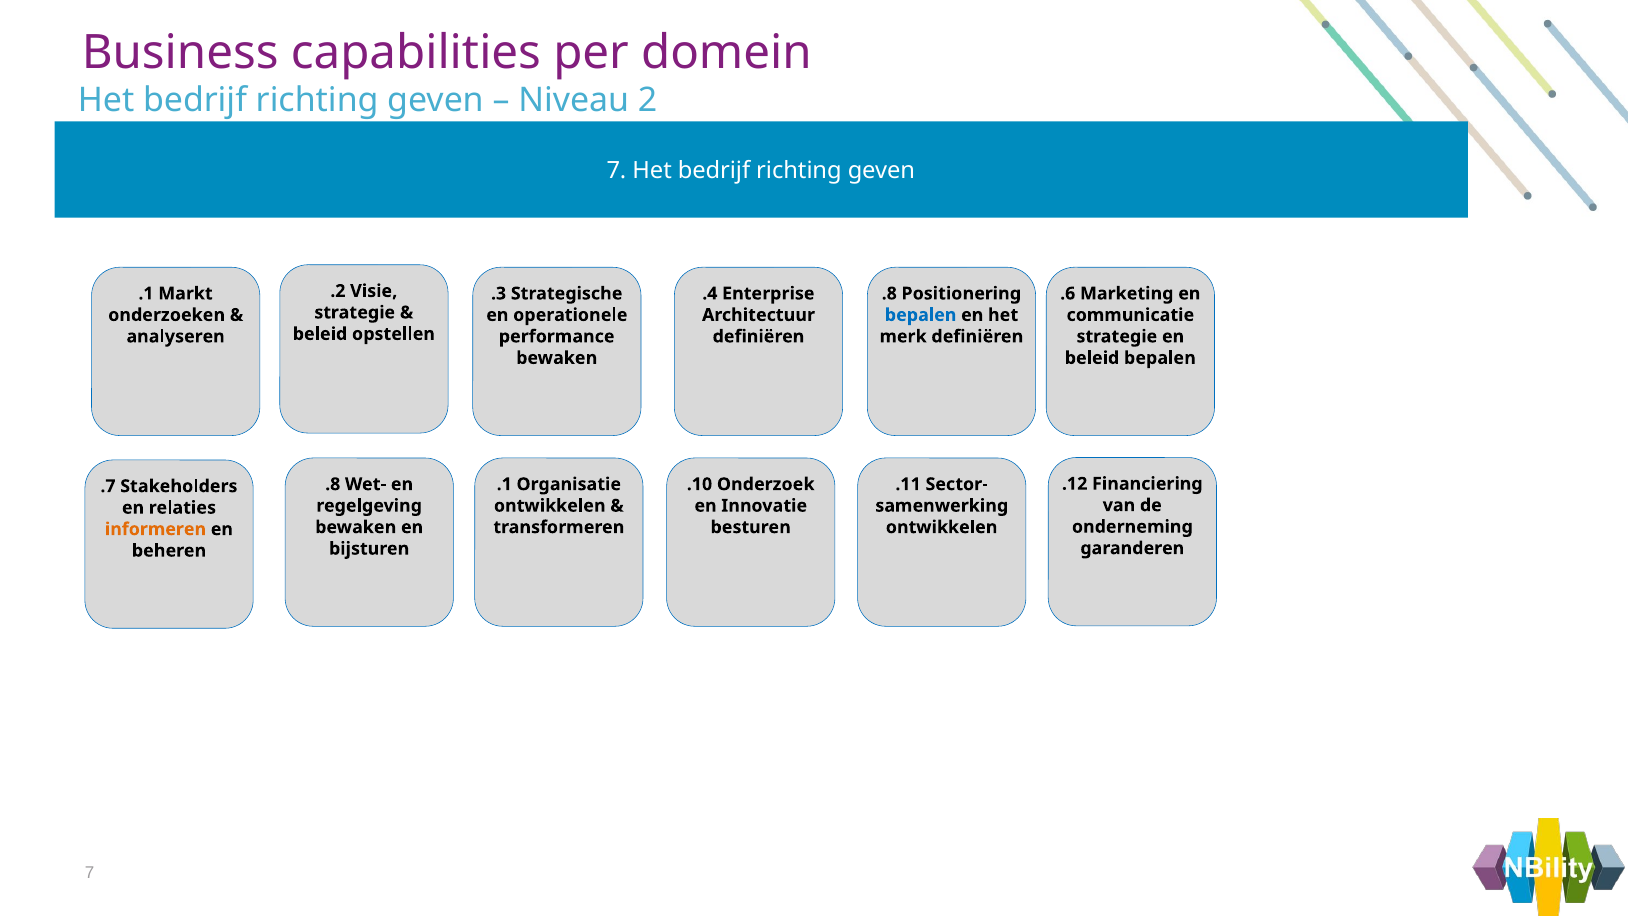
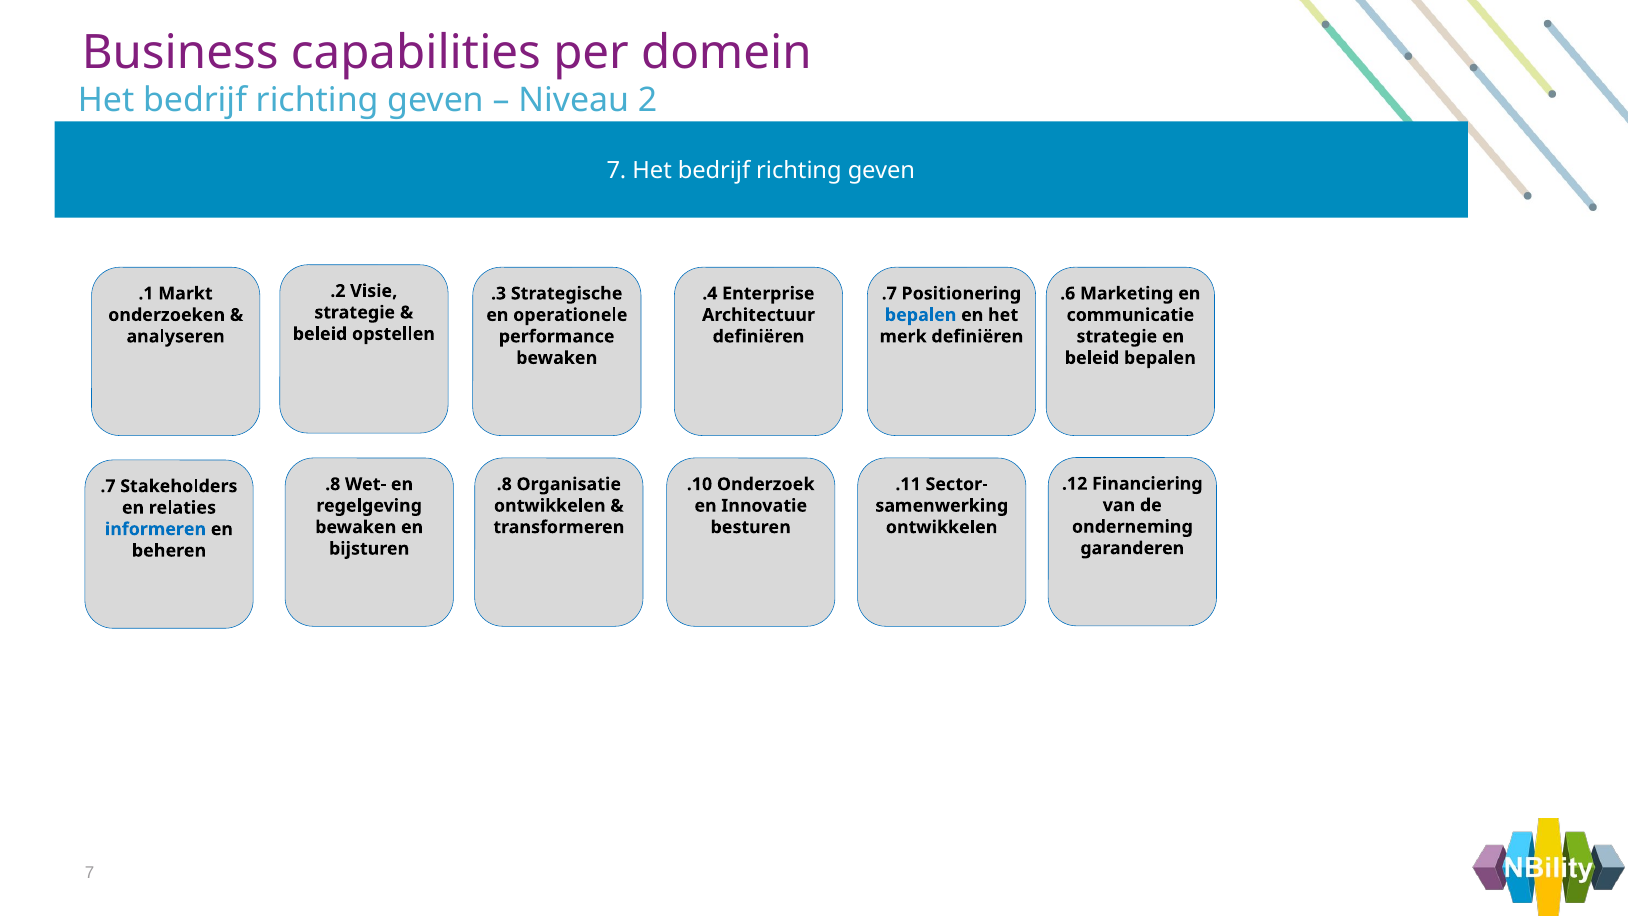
.8: .8 -> .7 (889, 293)
.1: .1 -> .8 (504, 484)
informeren colour: orange -> blue (156, 529)
